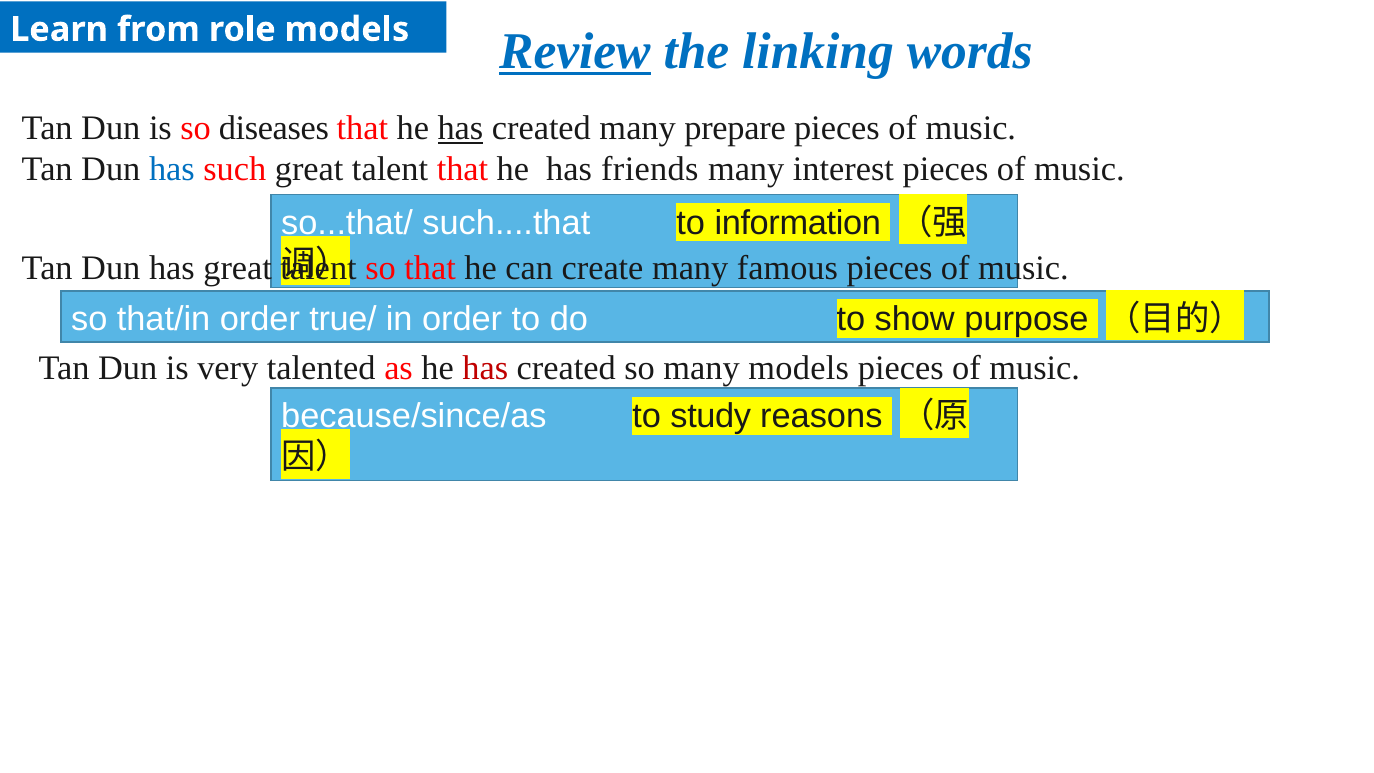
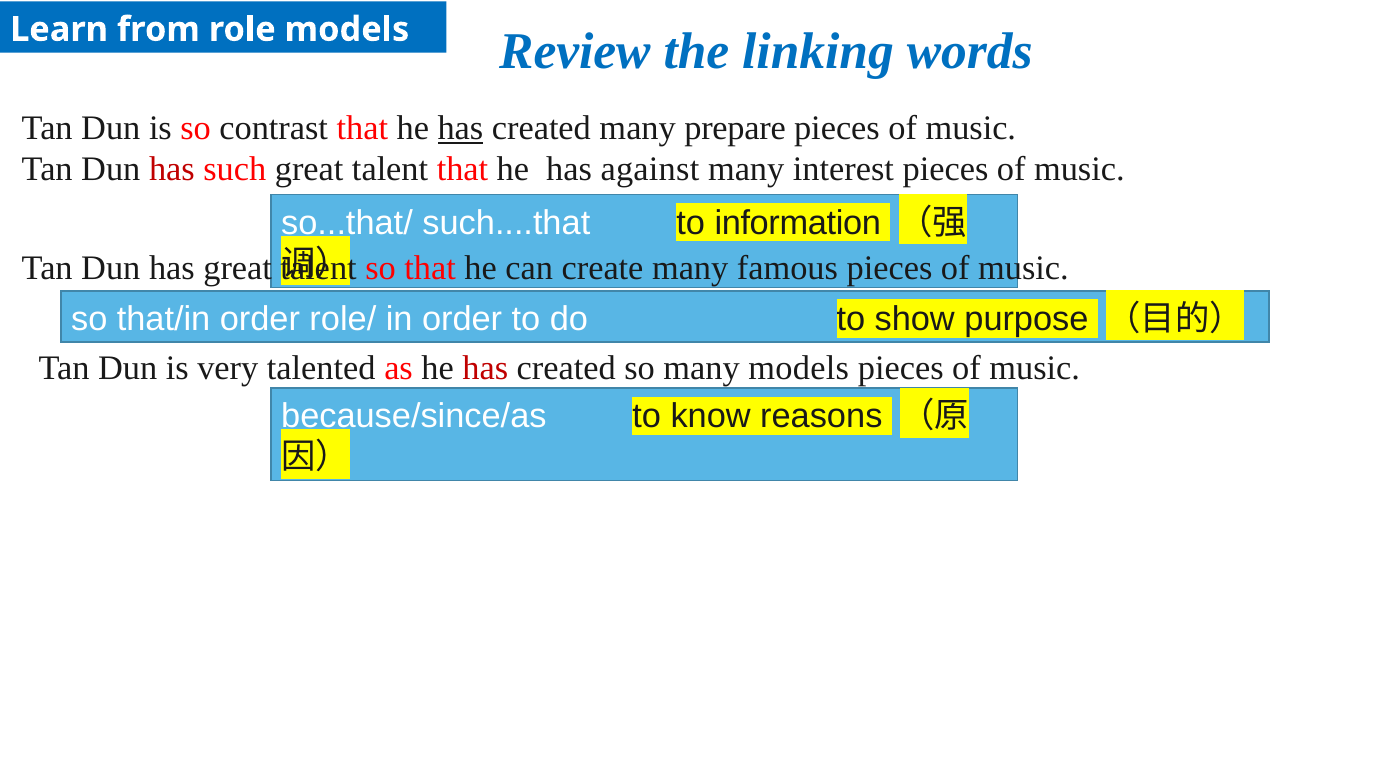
Review underline: present -> none (575, 51)
diseases: diseases -> contrast (274, 128)
has colour: blue -> red (172, 169)
friends: friends -> against (650, 169)
true/: true/ -> role/ (343, 319)
study: study -> know (711, 416)
